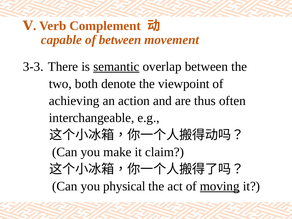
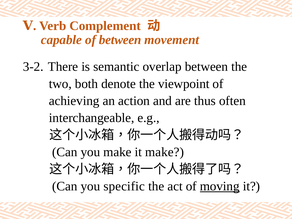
3-3: 3-3 -> 3-2 (33, 67)
semantic underline: present -> none (116, 67)
it claim: claim -> make (165, 152)
physical: physical -> specific (124, 186)
